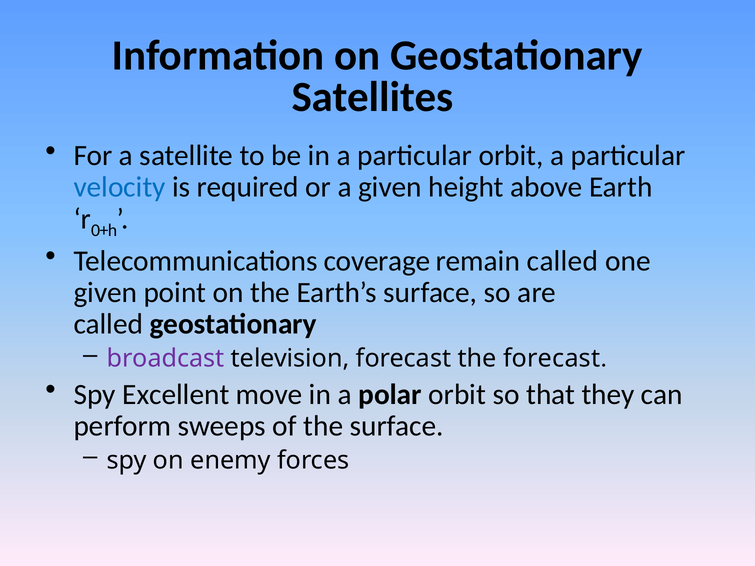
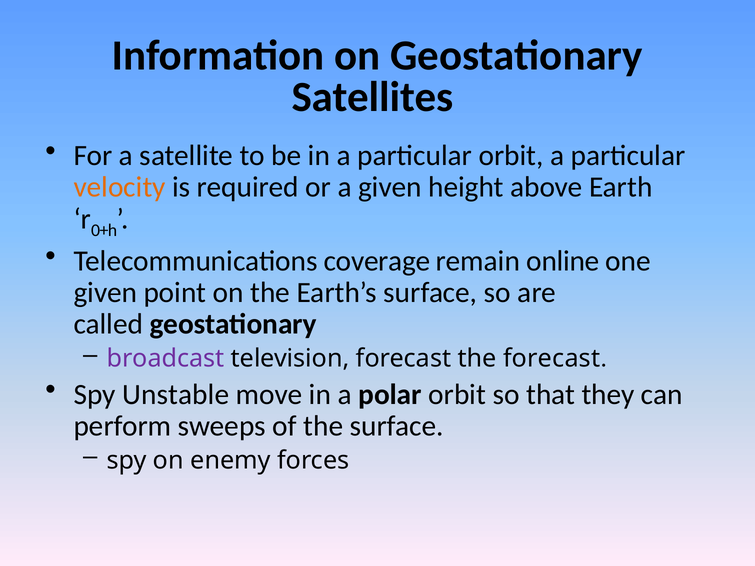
velocity colour: blue -> orange (120, 187)
remain called: called -> online (563, 261)
Excellent: Excellent -> Unstable (176, 395)
